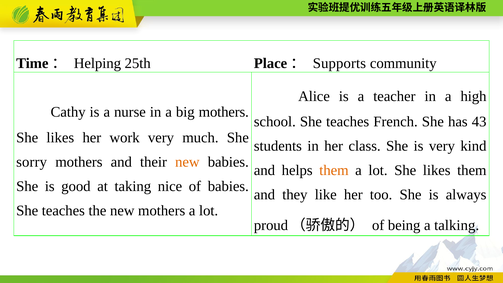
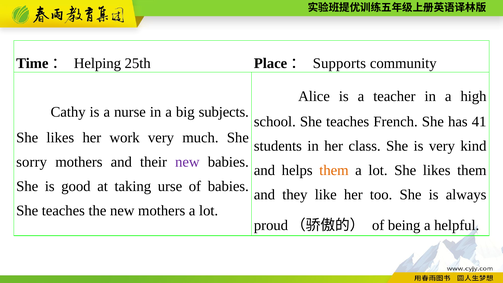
big mothers: mothers -> subjects (224, 112)
43: 43 -> 41 (479, 122)
new colour: orange -> purple (187, 162)
nice: nice -> urse (170, 186)
talking: talking -> helpful (457, 225)
